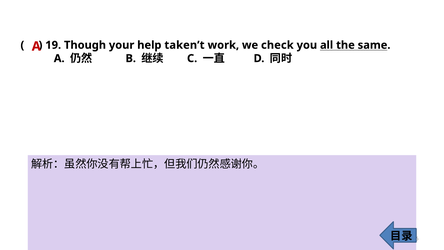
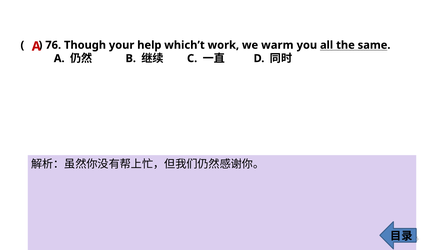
19: 19 -> 76 (53, 45)
taken’t: taken’t -> which’t (185, 45)
check: check -> warm (277, 45)
